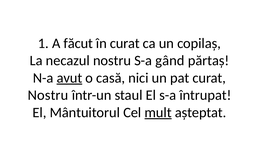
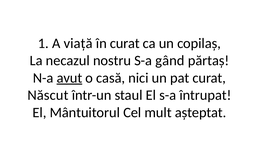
făcut: făcut -> viață (78, 43)
Nostru: Nostru -> Născut (48, 95)
mult underline: present -> none (158, 112)
